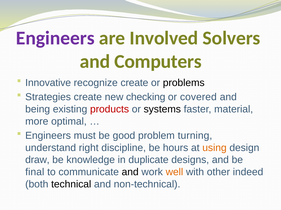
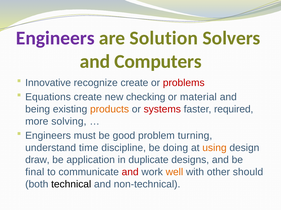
Involved: Involved -> Solution (164, 38)
problems colour: black -> red (184, 83)
Strategies: Strategies -> Equations (48, 97)
covered: covered -> material (198, 97)
products colour: red -> orange (110, 110)
systems colour: black -> red (162, 110)
material: material -> required (234, 110)
optimal: optimal -> solving (69, 122)
right: right -> time (89, 148)
hours: hours -> doing (176, 148)
knowledge: knowledge -> application (91, 160)
and colour: black -> red (130, 173)
indeed: indeed -> should (248, 173)
